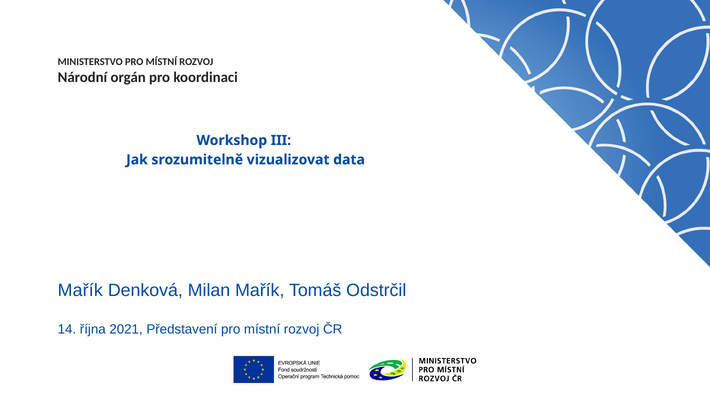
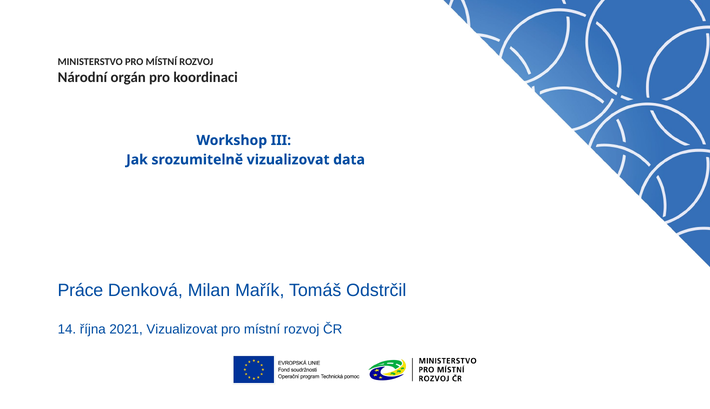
Mařík: Mařík -> Práce (80, 290)
2021 Představení: Představení -> Vizualizovat (182, 329)
